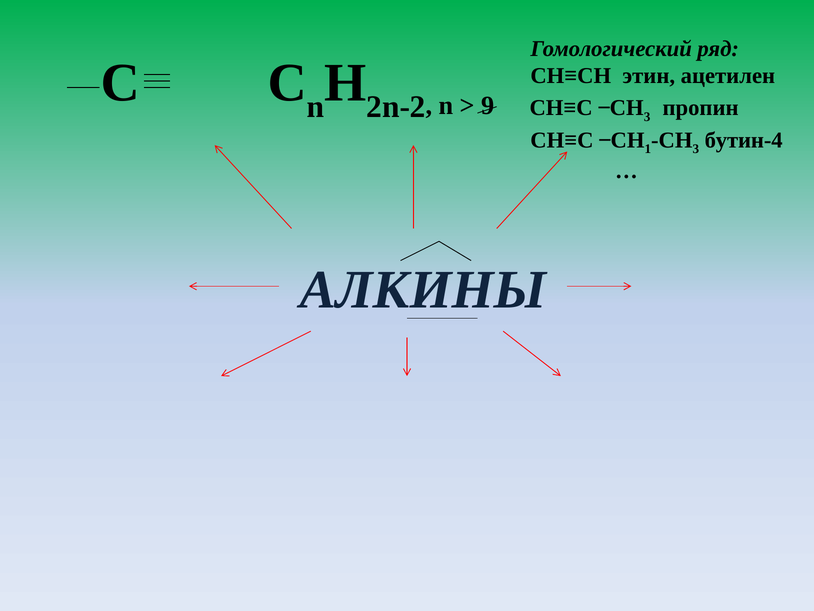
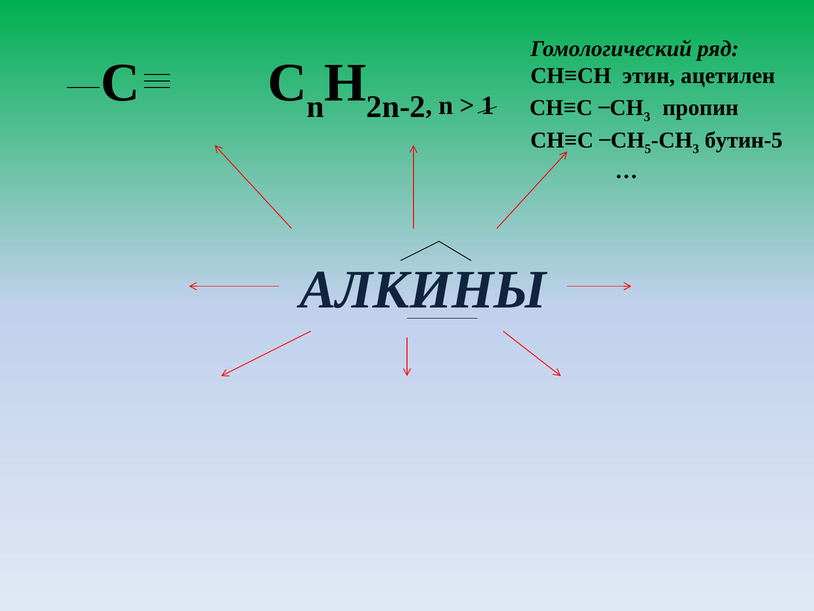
9: 9 -> 1 (488, 106)
1: 1 -> 5 (648, 149)
бутин-4: бутин-4 -> бутин-5 (744, 140)
